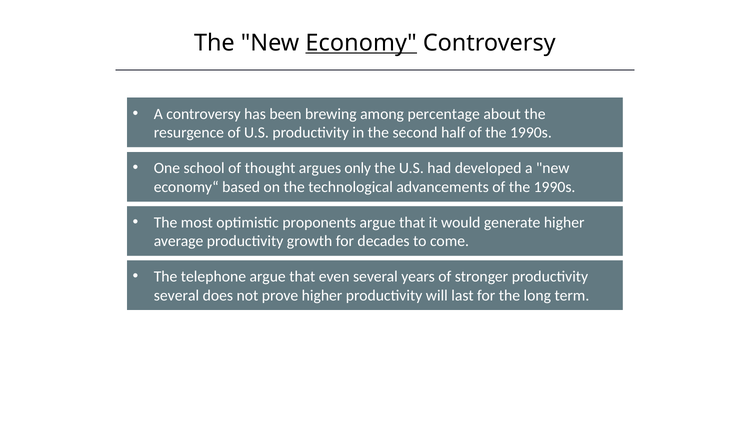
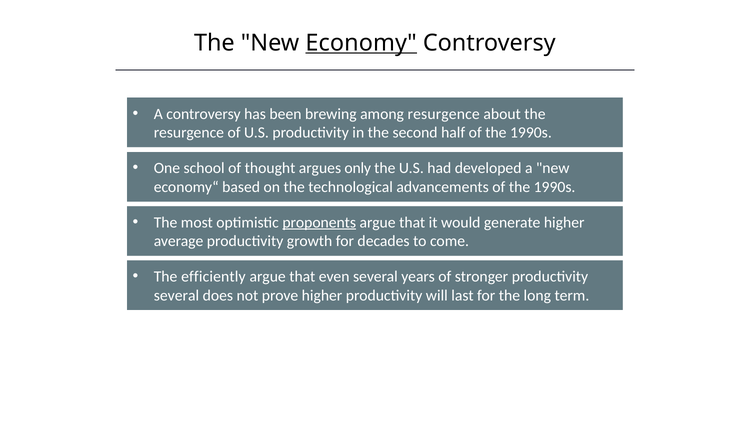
among percentage: percentage -> resurgence (444, 114)
proponents underline: none -> present (319, 222)
telephone: telephone -> efficiently (213, 277)
